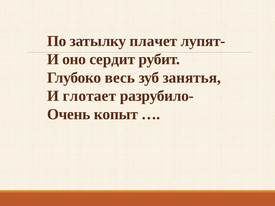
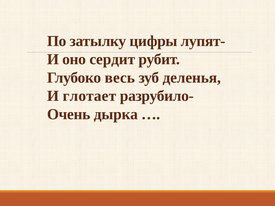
плачет: плачет -> цифры (153, 41)
занятья: занятья -> деленья (192, 78)
копыт: копыт -> дырка (116, 114)
